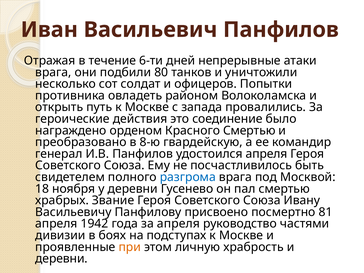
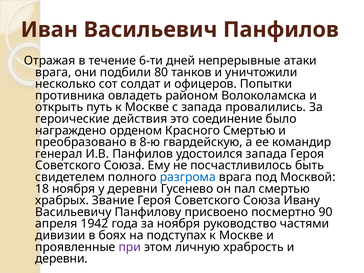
удостоился апреля: апреля -> запада (266, 154)
81: 81 -> 90 (325, 212)
за апреля: апреля -> ноября (178, 224)
при colour: orange -> purple (130, 247)
